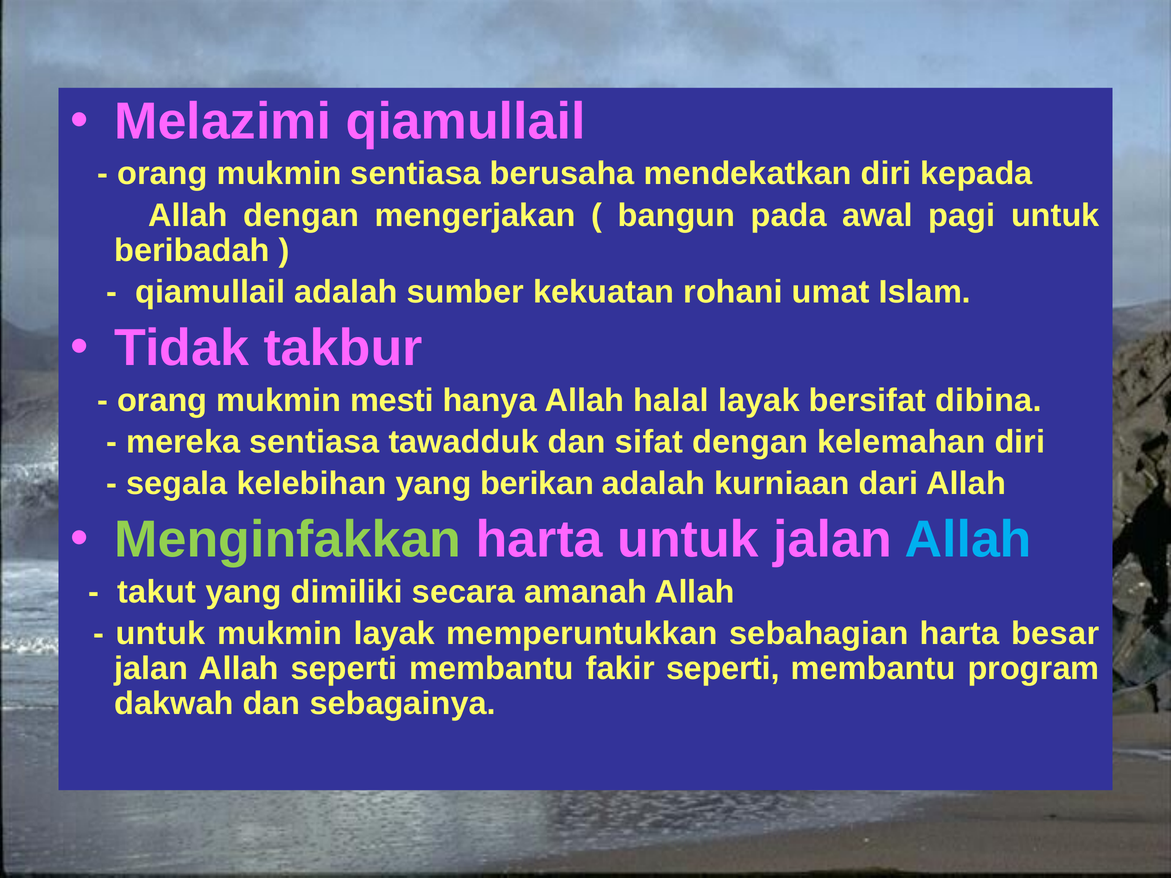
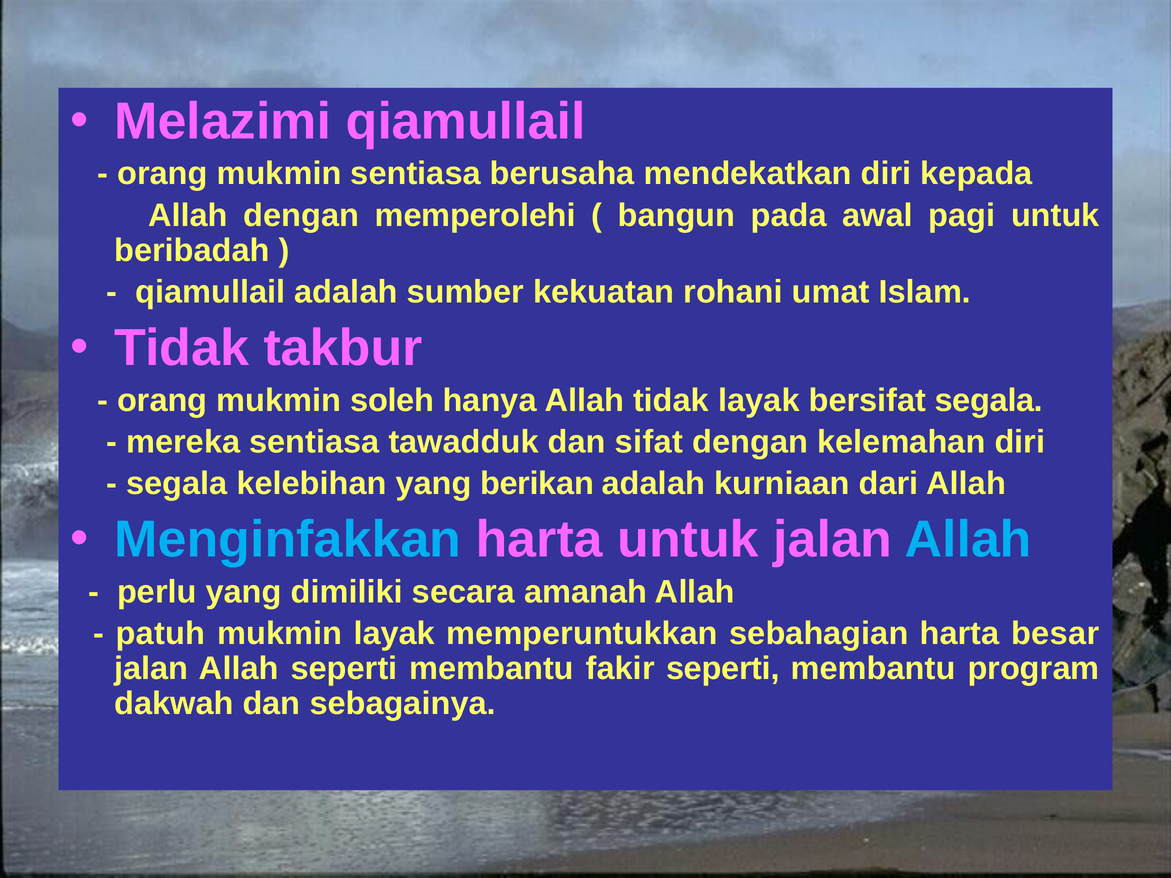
mengerjakan: mengerjakan -> memperolehi (475, 215)
mesti: mesti -> soleh (392, 400)
Allah halal: halal -> tidak (671, 400)
bersifat dibina: dibina -> segala (989, 400)
Menginfakkan colour: light green -> light blue (288, 540)
takut: takut -> perlu (157, 592)
untuk: untuk -> patuh (160, 634)
